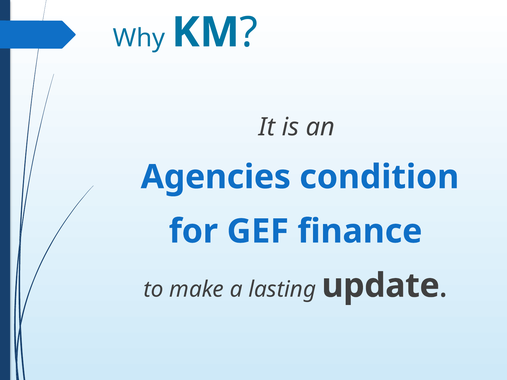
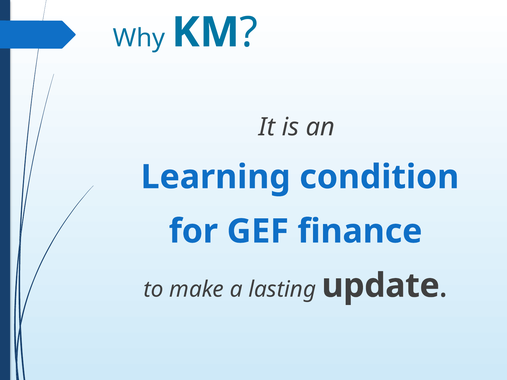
Agencies: Agencies -> Learning (216, 177)
